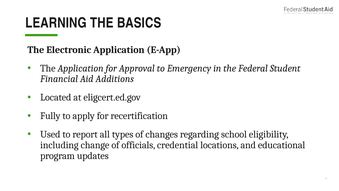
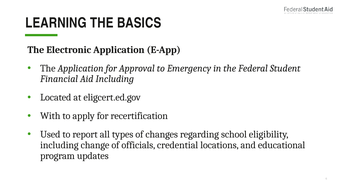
Aid Additions: Additions -> Including (115, 79)
Fully: Fully -> With (50, 116)
